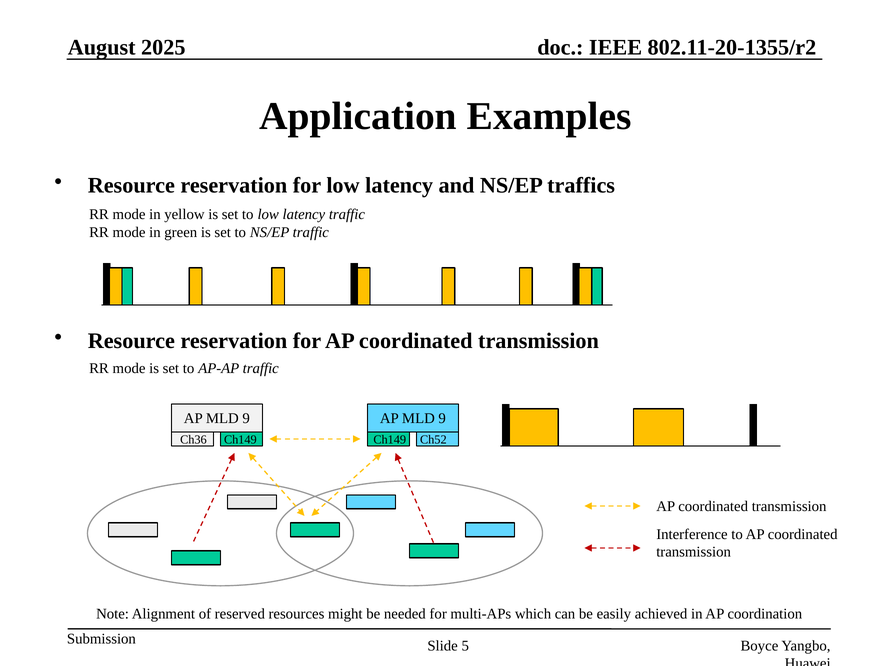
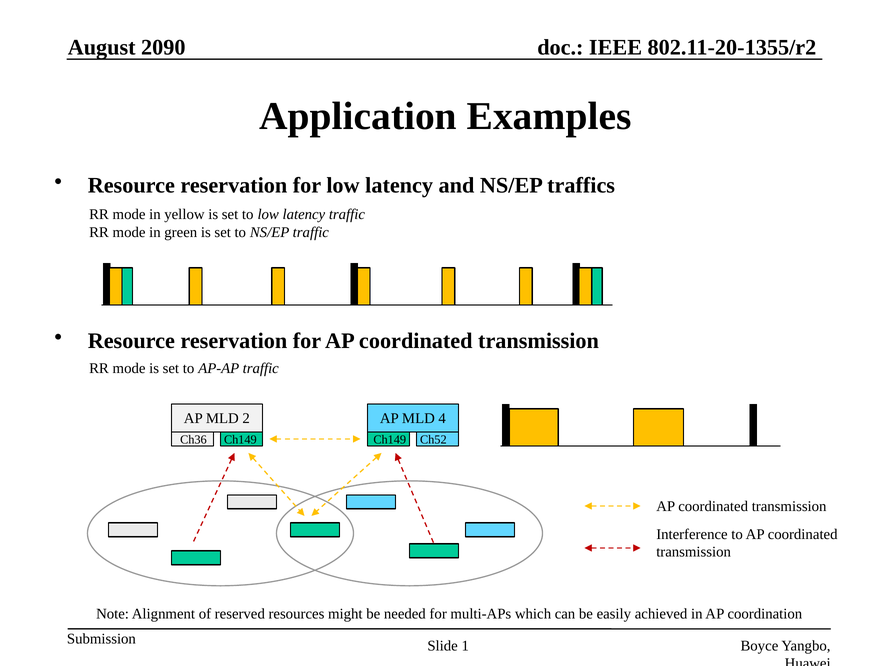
2025: 2025 -> 2090 (163, 47)
9: 9 -> 2 (246, 419)
9: 9 -> 4 (442, 419)
5: 5 -> 1 (465, 646)
